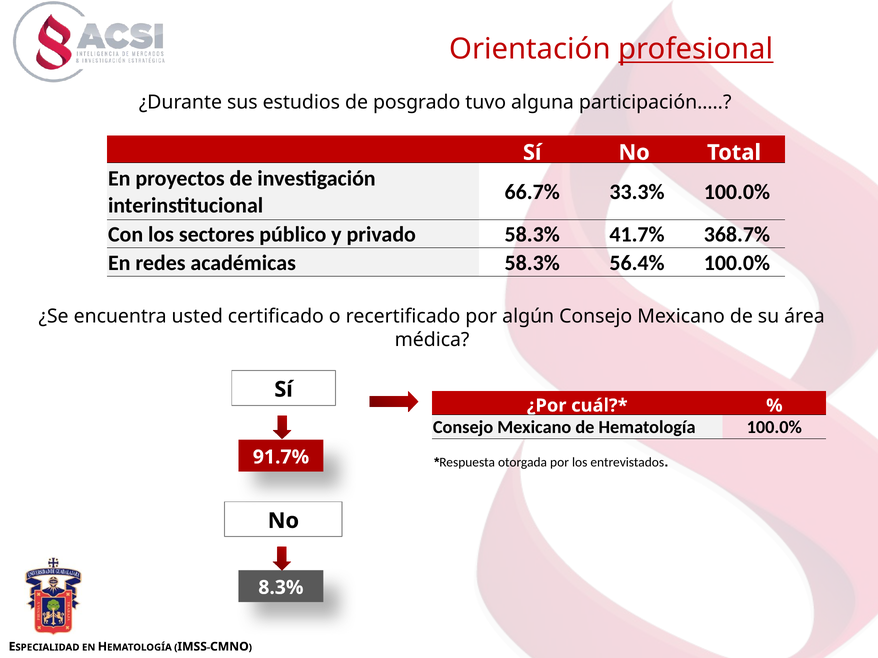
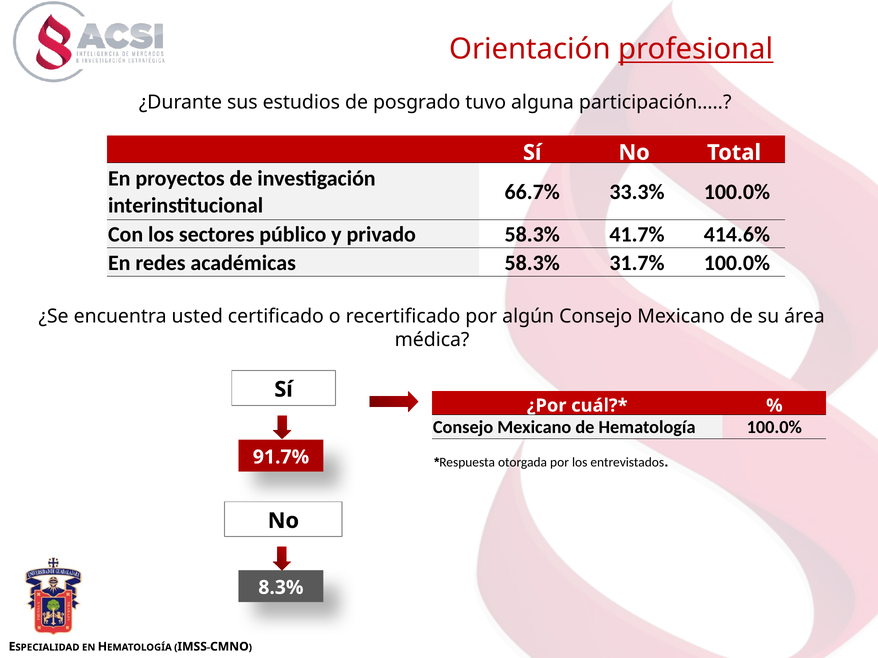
368.7%: 368.7% -> 414.6% (737, 235)
56.4%: 56.4% -> 31.7% (637, 263)
